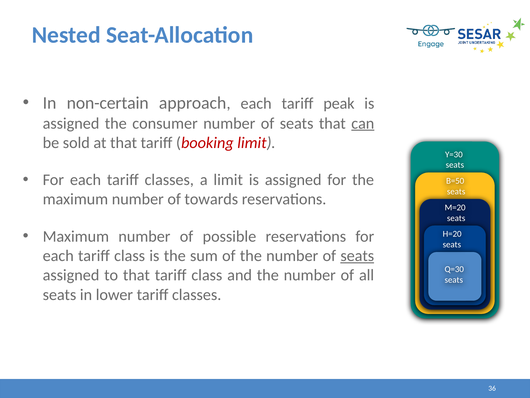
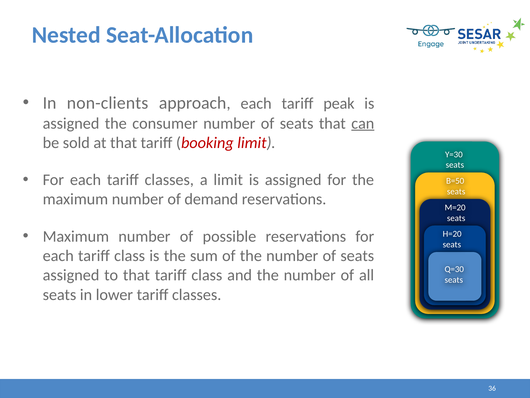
non-certain: non-certain -> non-clients (108, 103)
towards: towards -> demand (211, 199)
seats underline: present -> none (357, 256)
